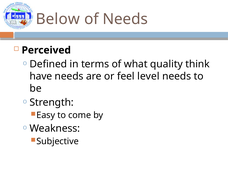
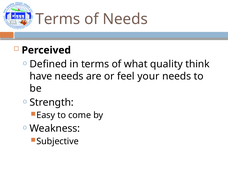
Below: Below -> Terms (58, 19)
level: level -> your (148, 76)
